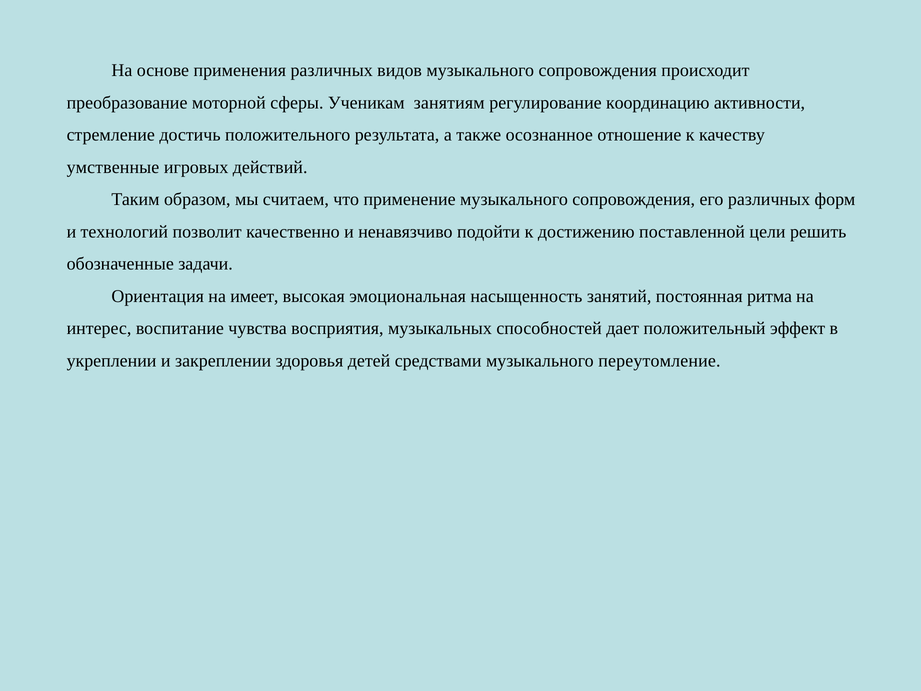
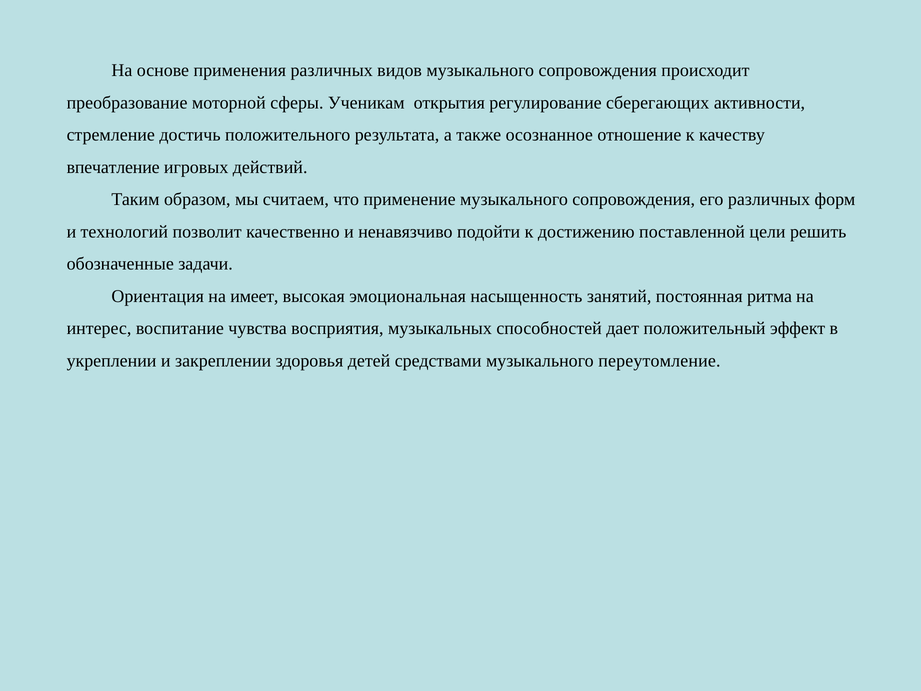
занятиям: занятиям -> открытия (449, 103)
координацию: координацию -> сберегающих (658, 103)
умственные: умственные -> впечатление (113, 167)
